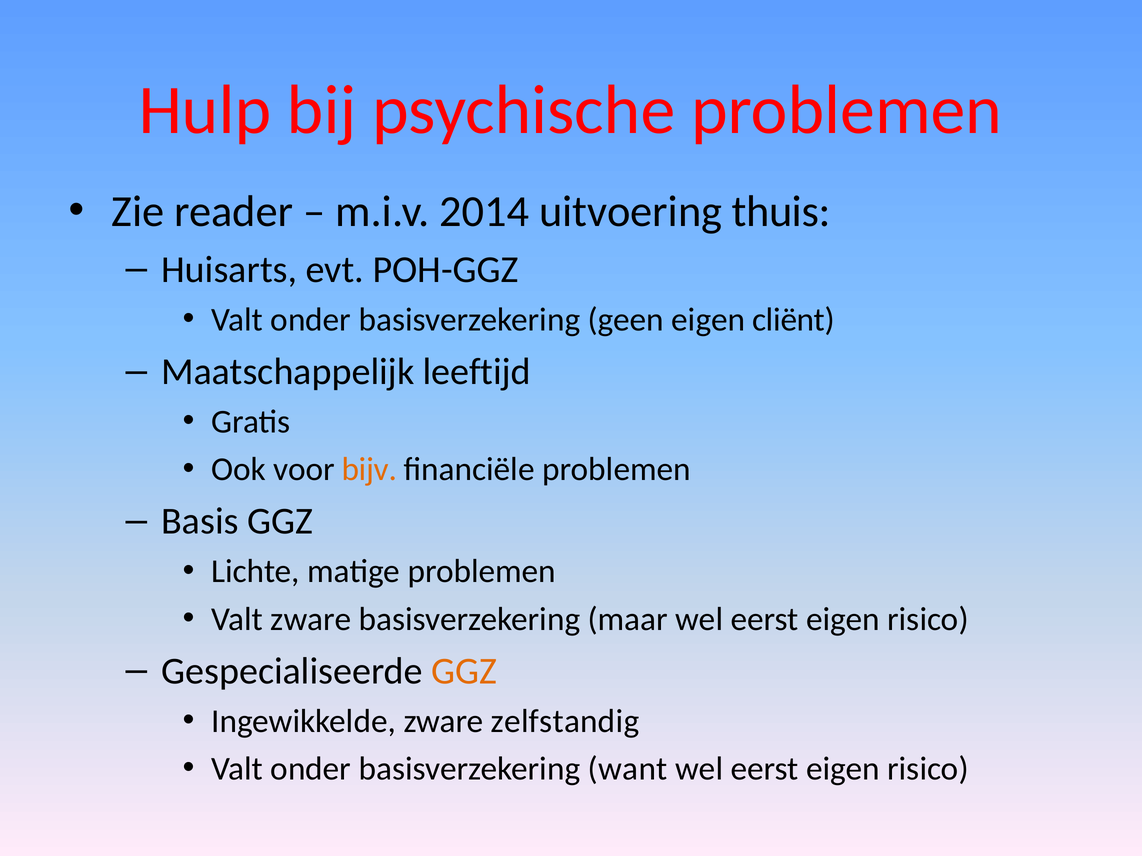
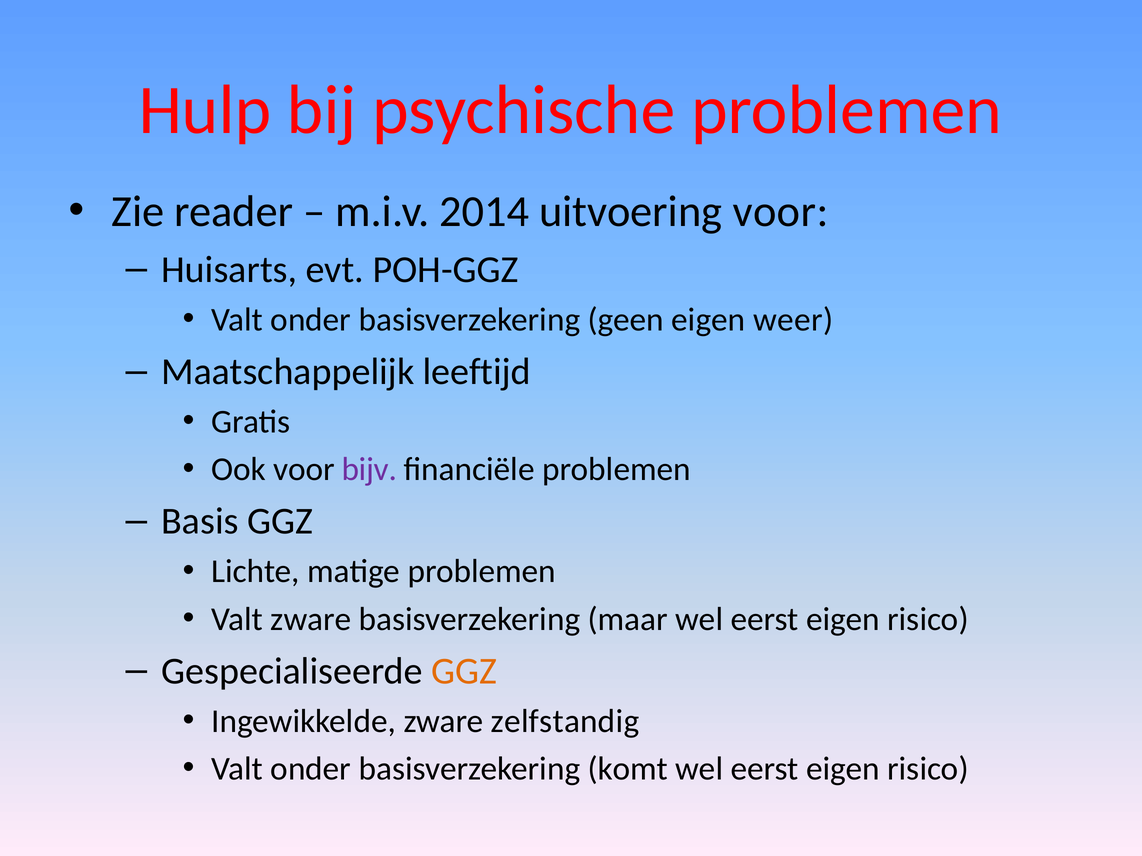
uitvoering thuis: thuis -> voor (781, 212)
cliënt: cliënt -> weer (793, 320)
bijv colour: orange -> purple (369, 470)
want: want -> komt (628, 769)
